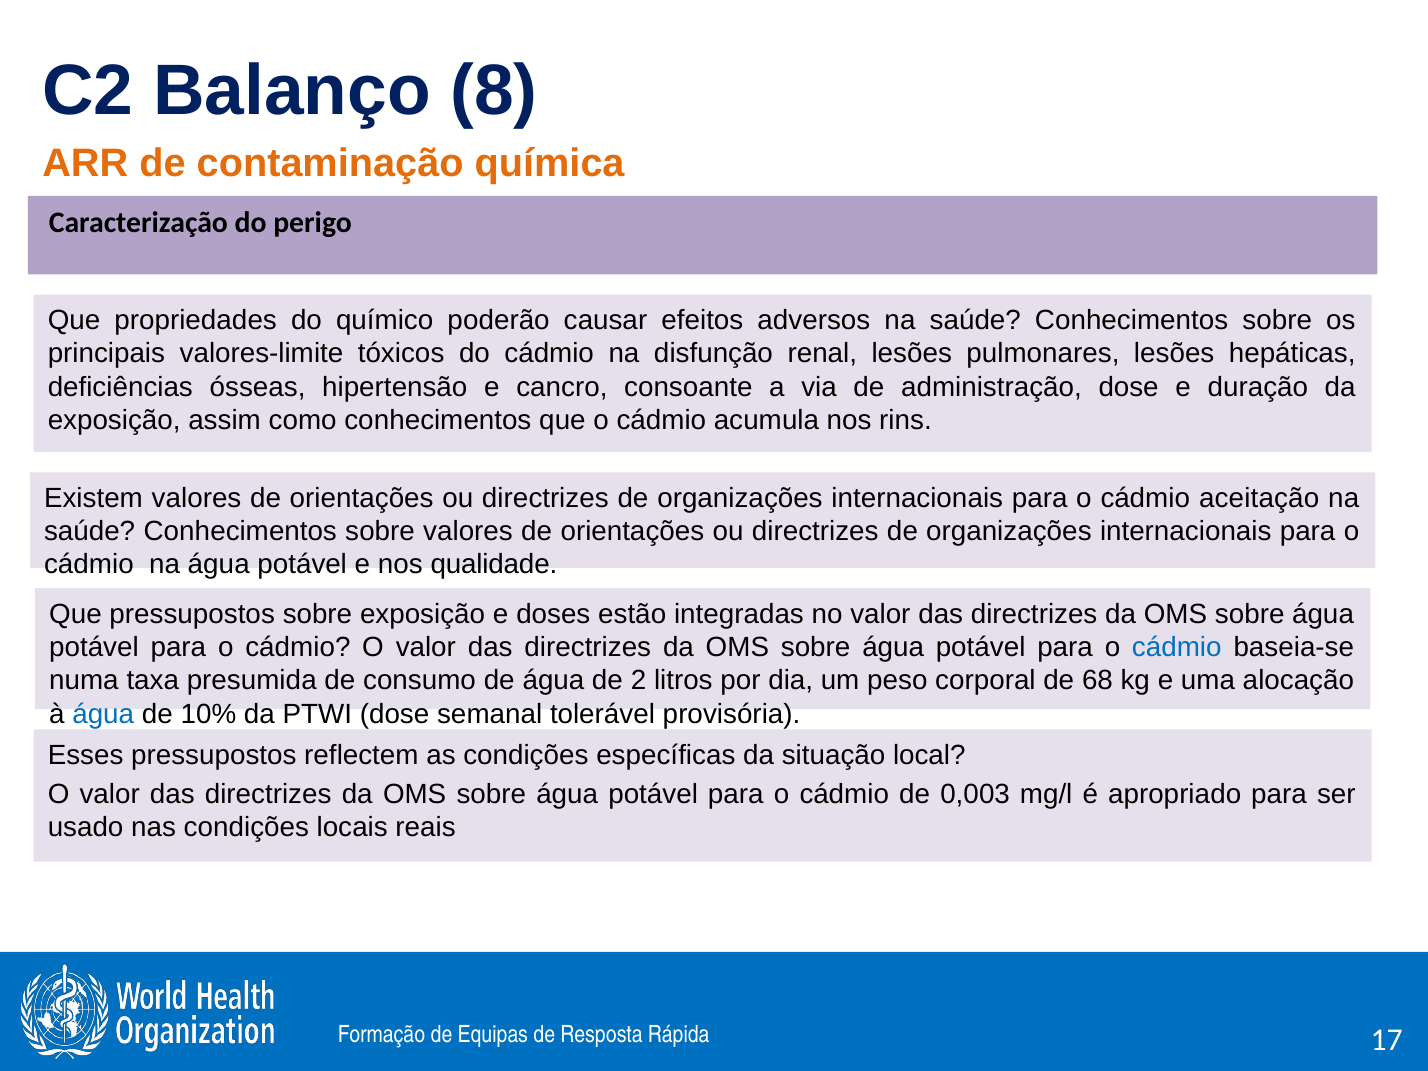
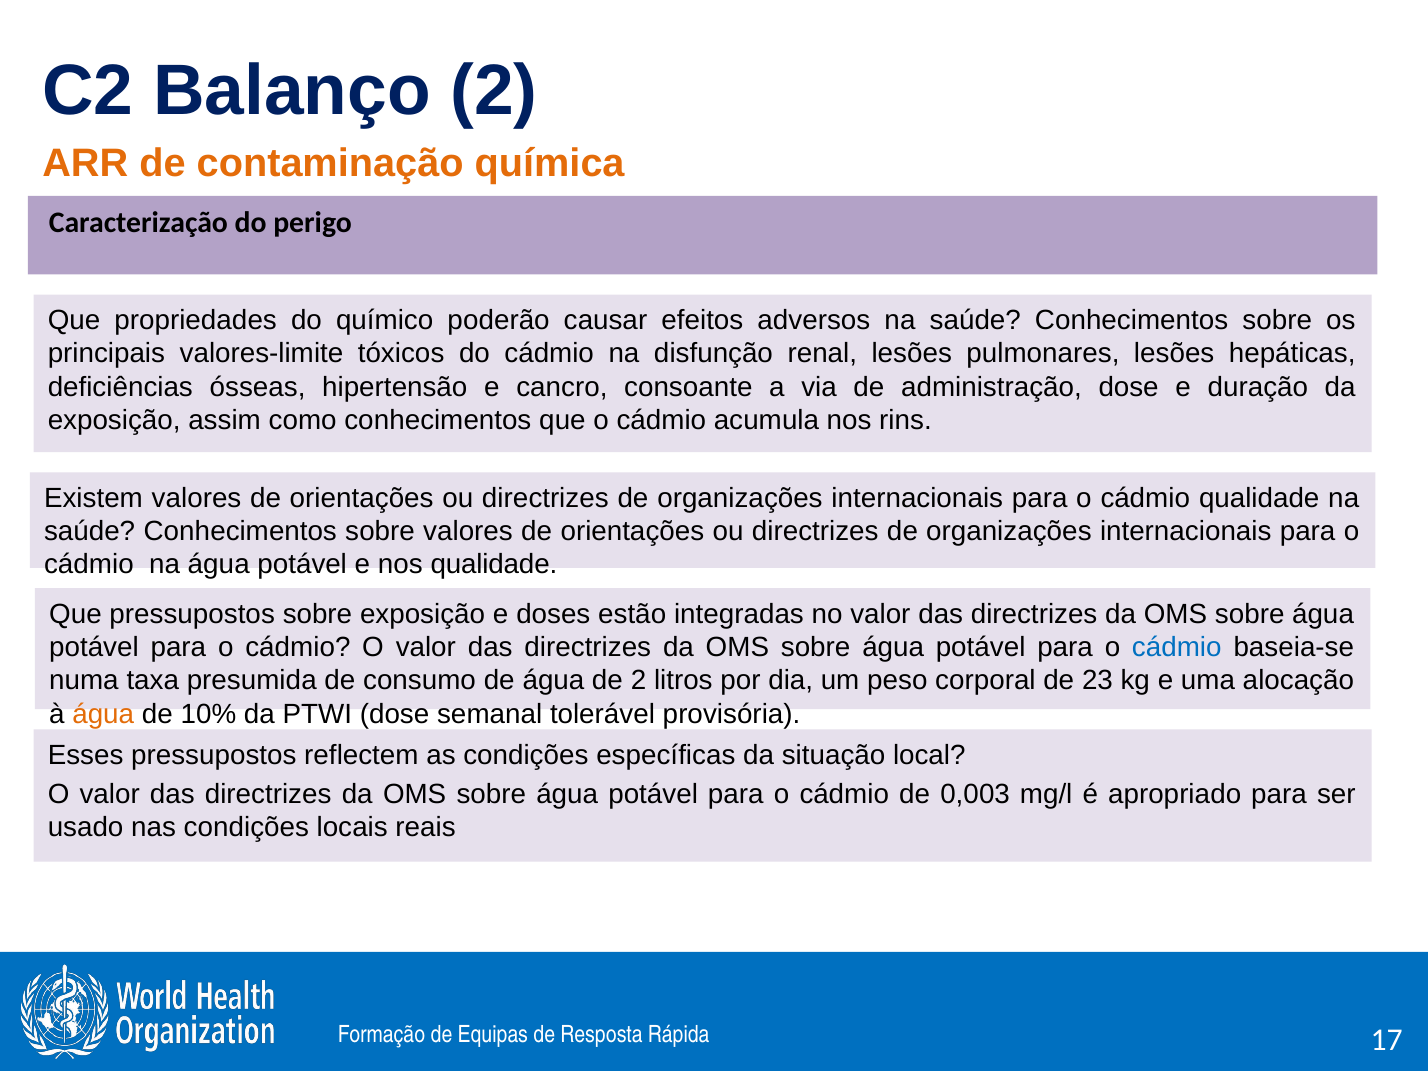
Balanço 8: 8 -> 2 (494, 91)
cádmio aceitação: aceitação -> qualidade (1259, 498)
68: 68 -> 23 (1097, 681)
água colour: blue -> orange (103, 714)
